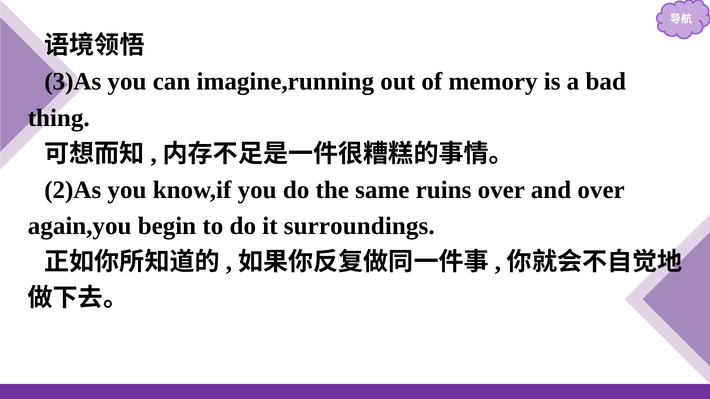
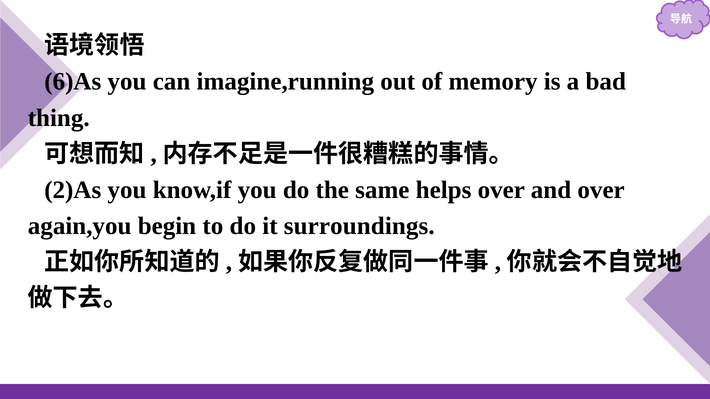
3)As: 3)As -> 6)As (73, 82)
ruins: ruins -> helps (444, 190)
